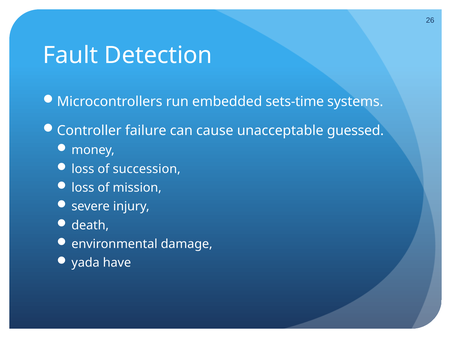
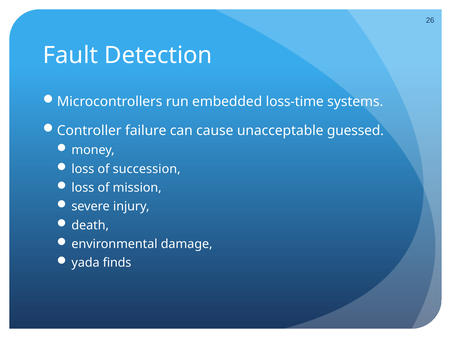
sets-time: sets-time -> loss-time (295, 102)
have: have -> finds (117, 263)
